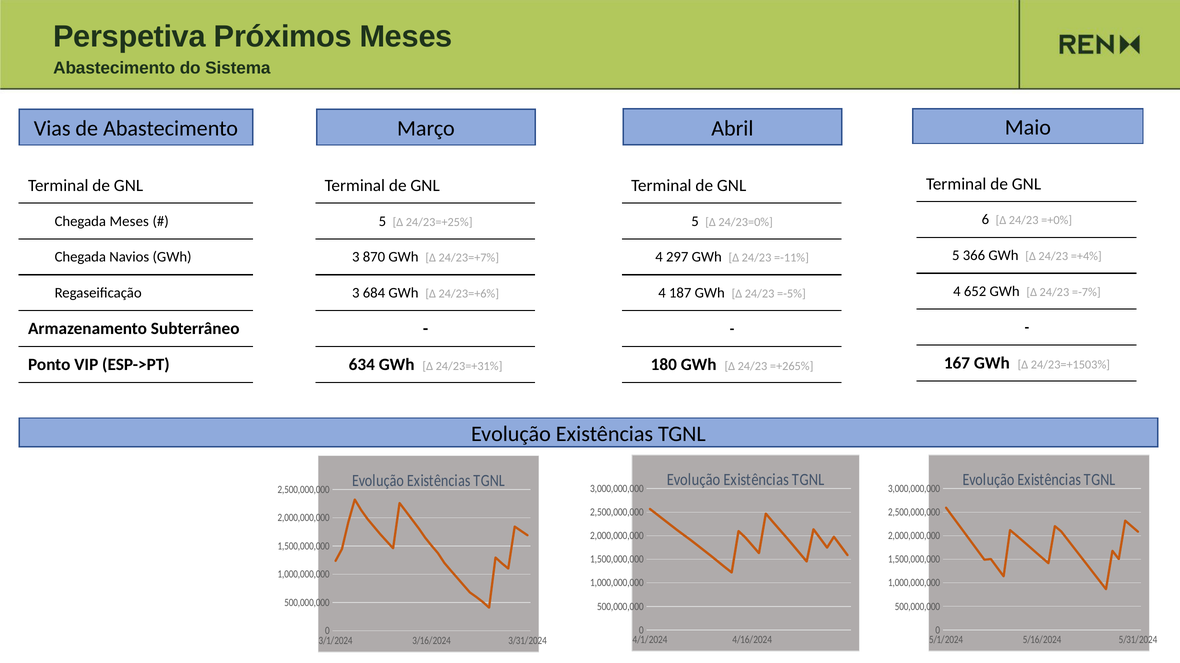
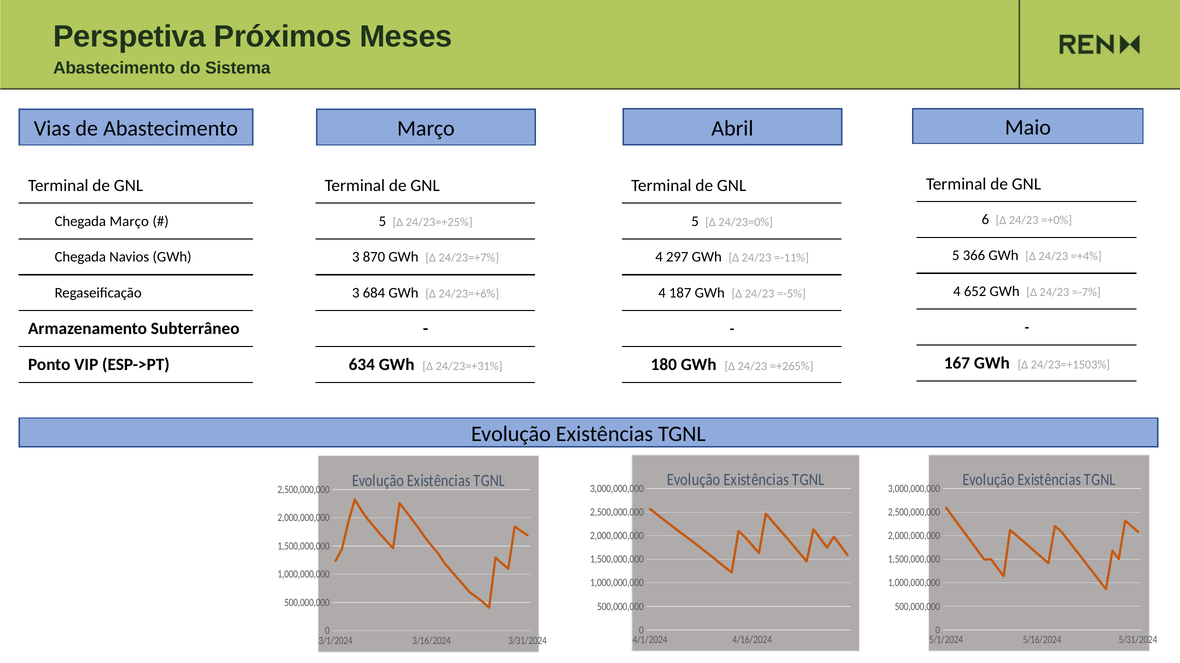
Chegada Meses: Meses -> Março (129, 221)
